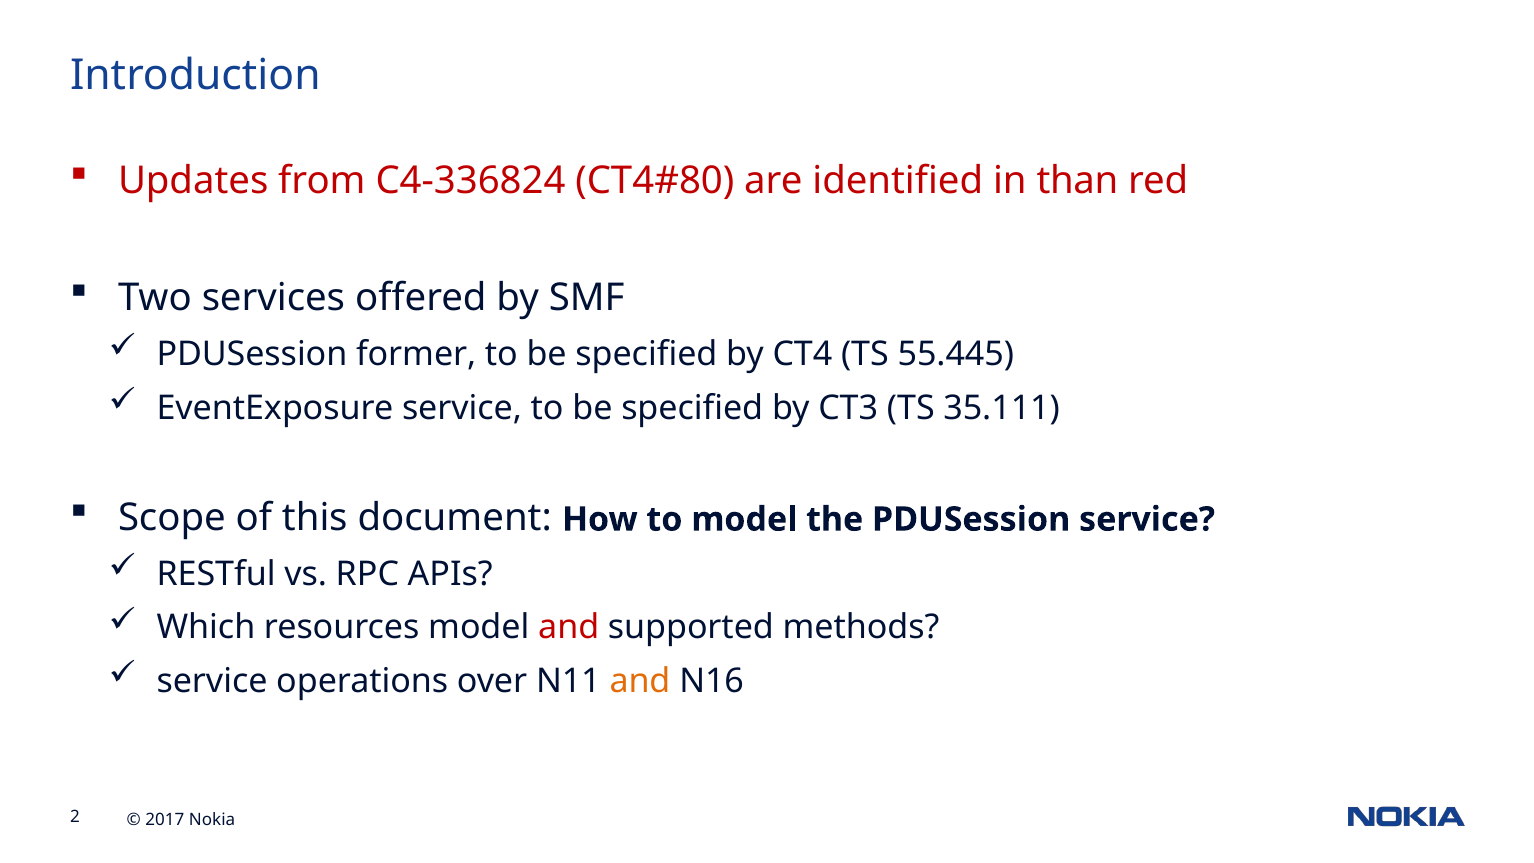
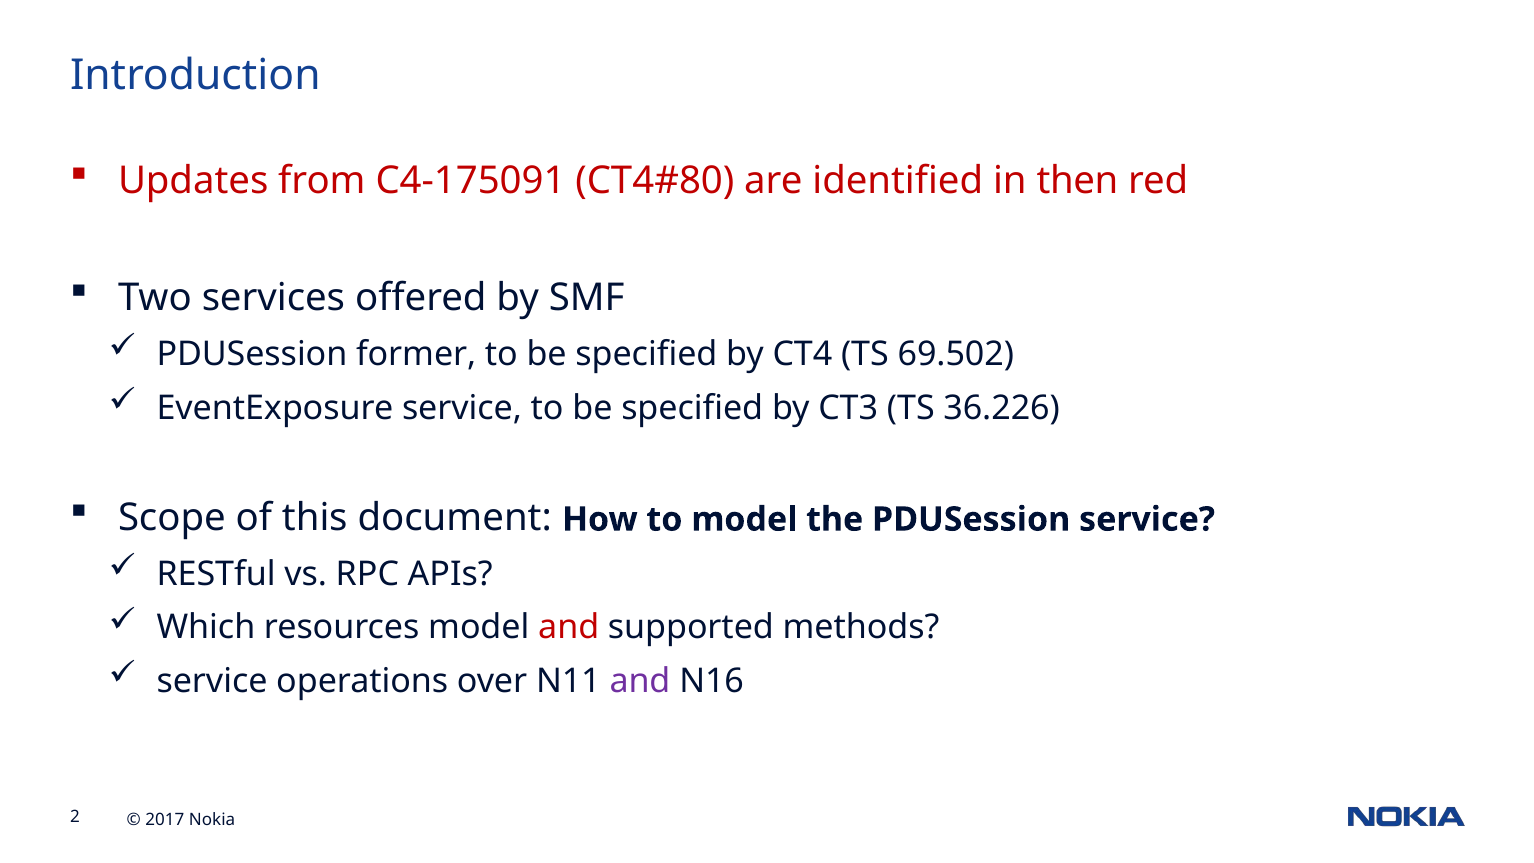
C4-336824: C4-336824 -> C4-175091 (470, 181)
than: than -> then (1077, 181)
55.445: 55.445 -> 69.502 (956, 354)
35.111: 35.111 -> 36.226 (1002, 408)
and colour: orange -> purple (640, 681)
